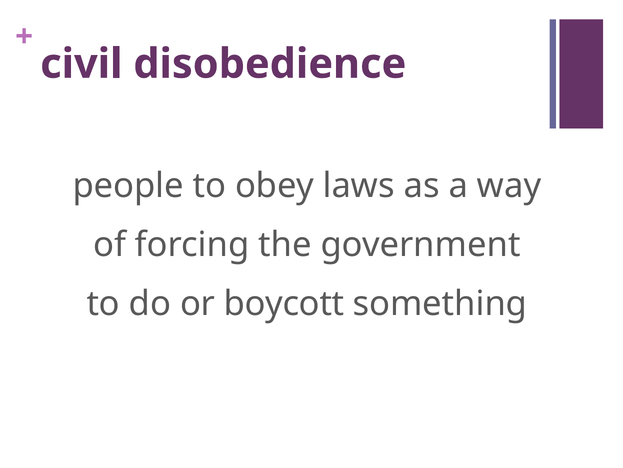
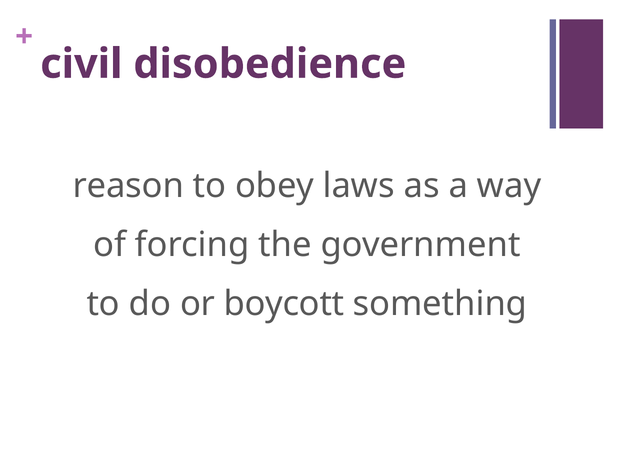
people: people -> reason (128, 186)
